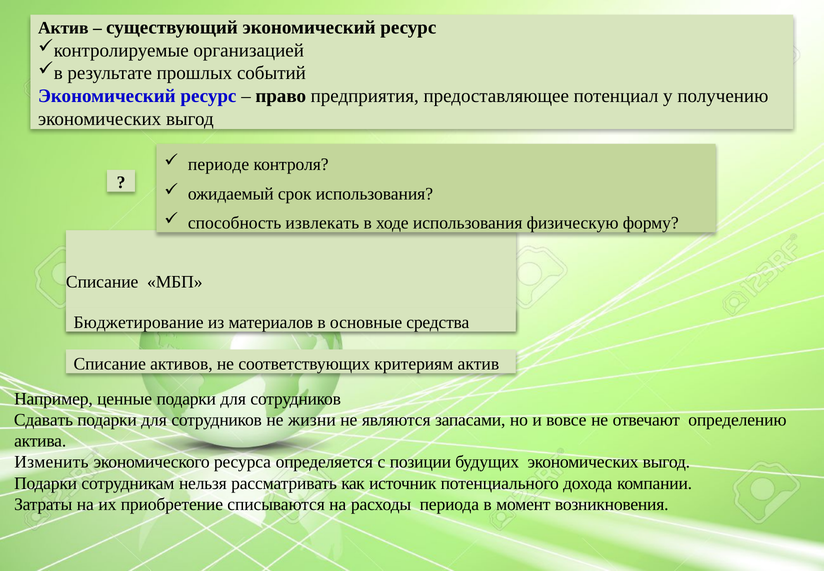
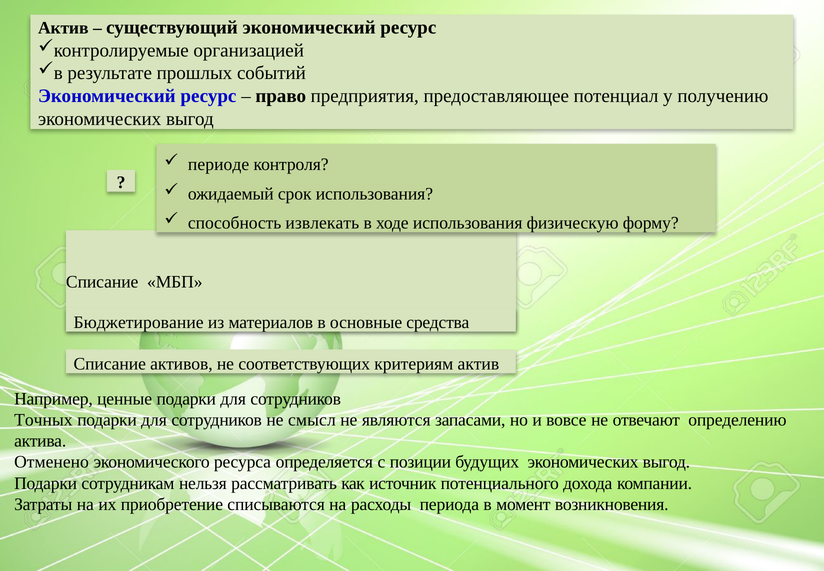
Сдавать: Сдавать -> Точных (43, 420)
жизни: жизни -> смысл (312, 420)
Изменить: Изменить -> Отменено (52, 462)
